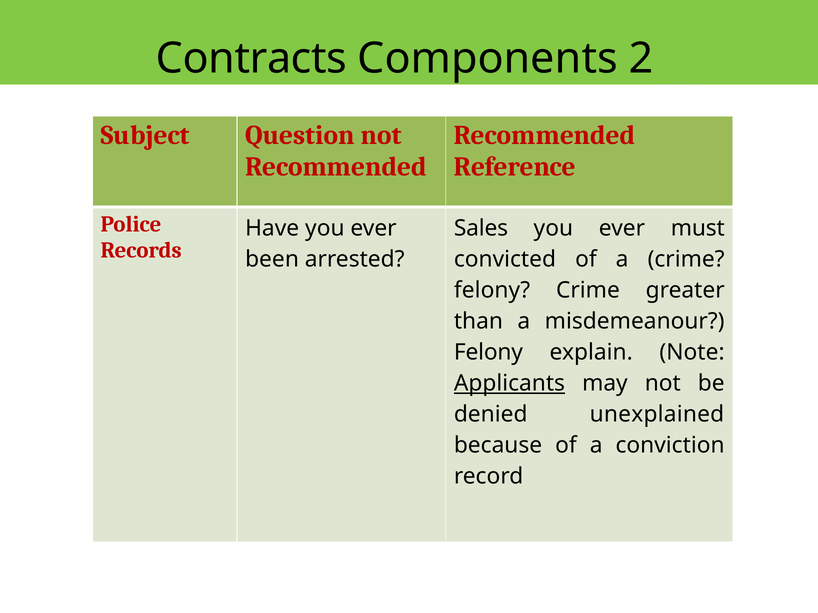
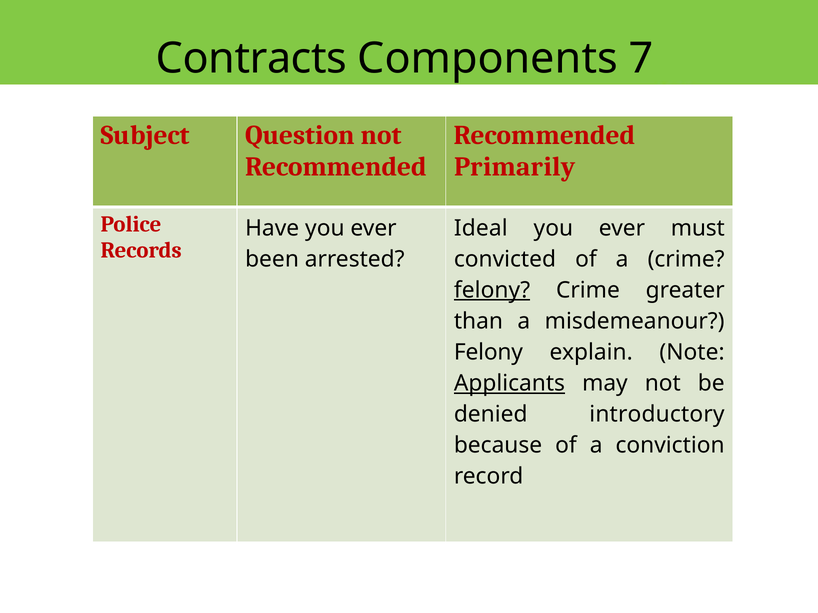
2: 2 -> 7 (641, 58)
Reference: Reference -> Primarily (515, 167)
Sales: Sales -> Ideal (481, 228)
felony underline: none -> present (492, 290)
unexplained: unexplained -> introductory (657, 415)
